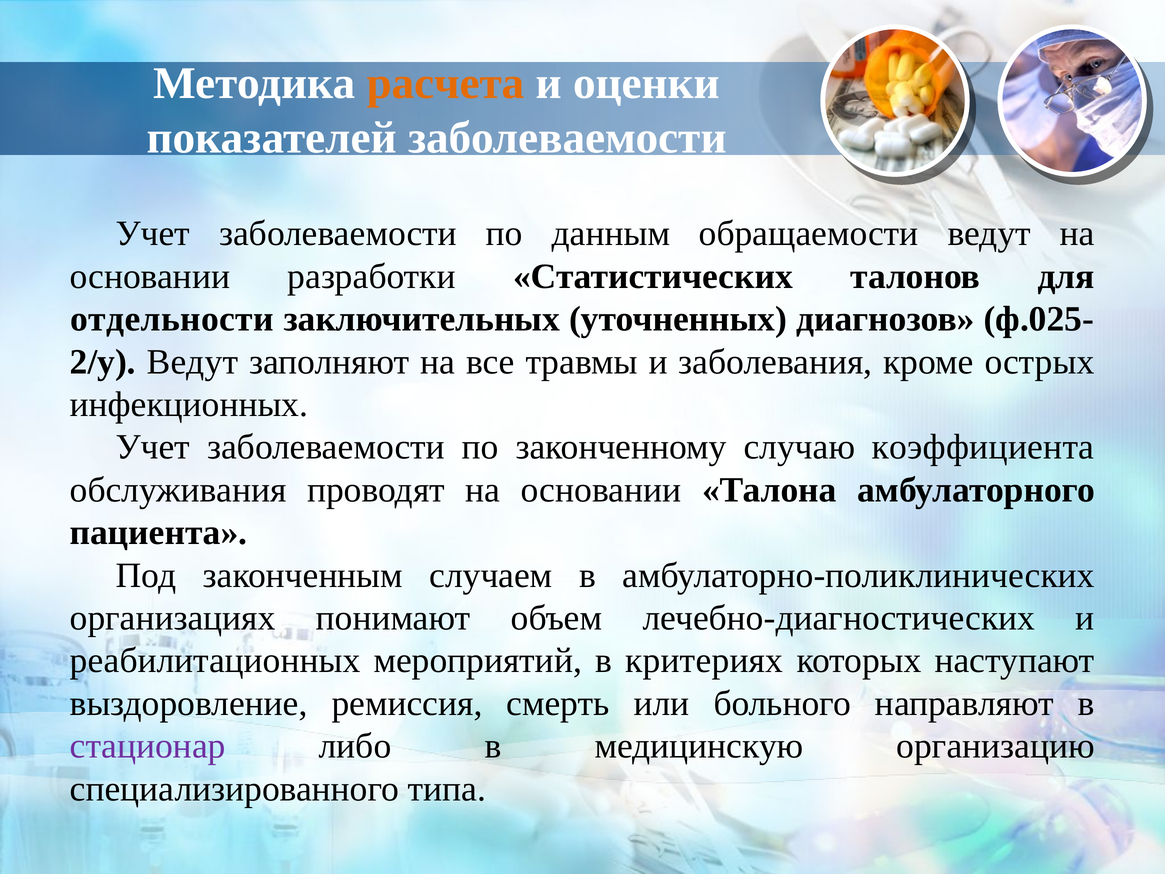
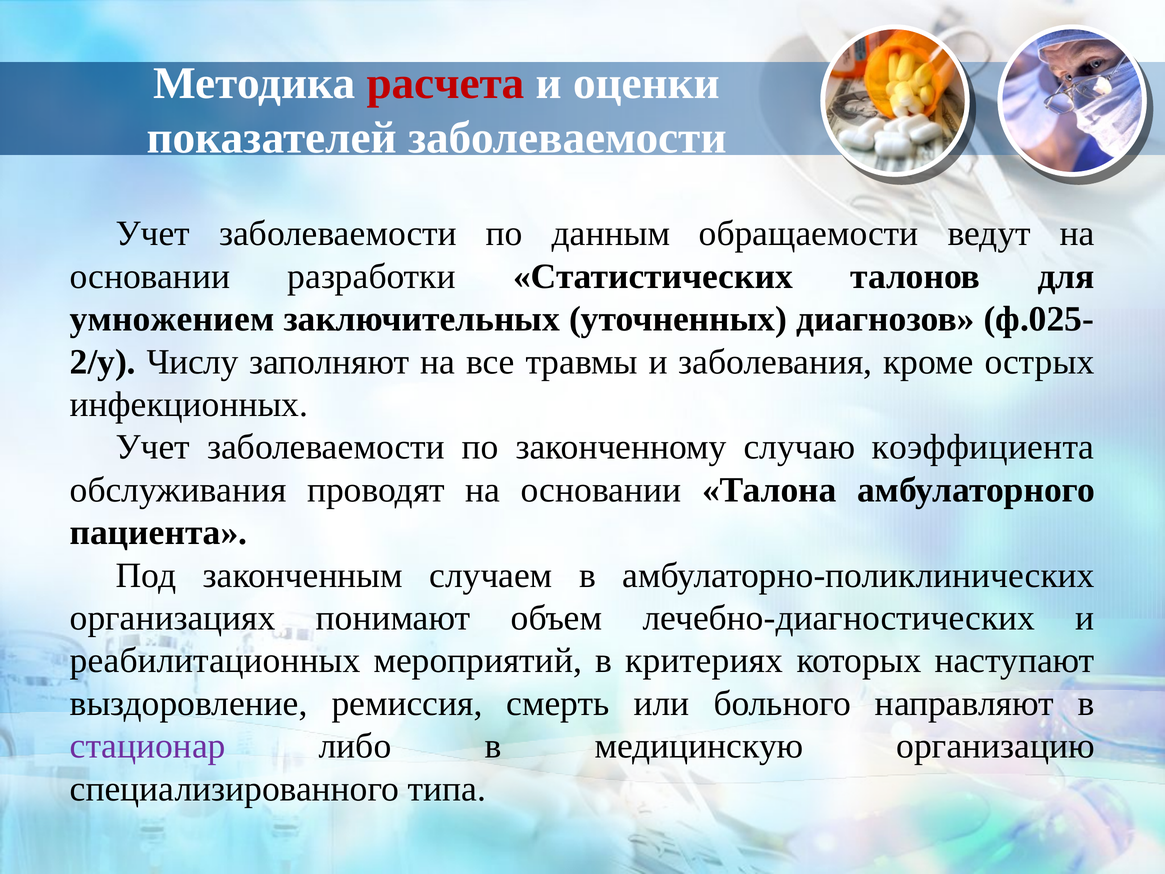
расчета colour: orange -> red (446, 83)
отдельности: отдельности -> умножением (172, 319)
Ведут: Ведут -> Числу (193, 362)
